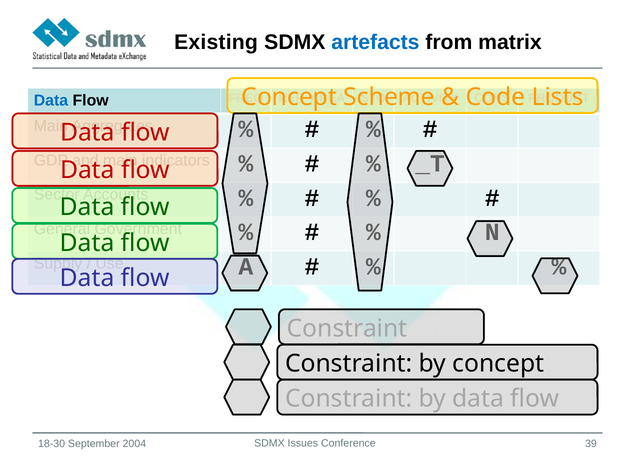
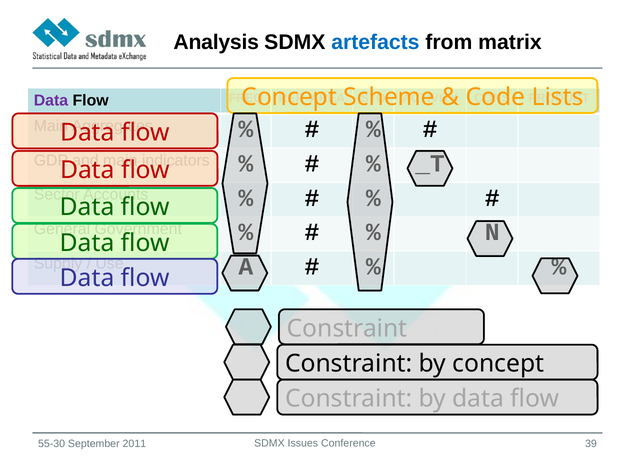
Existing: Existing -> Analysis (216, 43)
Data colour: blue -> purple (51, 100)
18-30: 18-30 -> 55-30 (52, 444)
2004: 2004 -> 2011 (134, 444)
